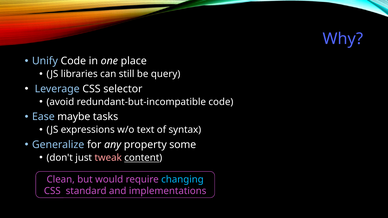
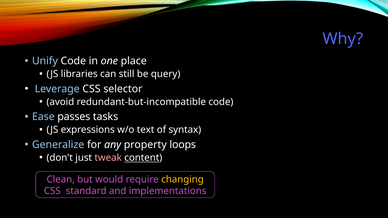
maybe: maybe -> passes (74, 117)
some: some -> loops (183, 145)
changing colour: light blue -> yellow (182, 180)
